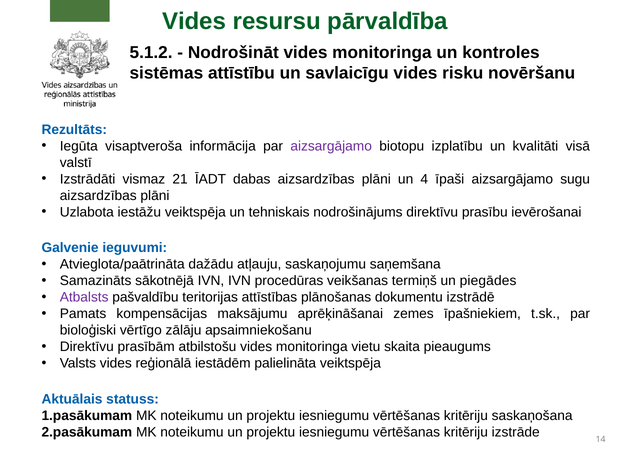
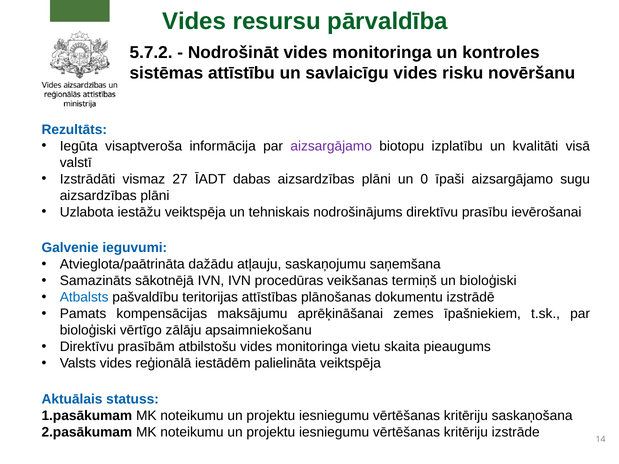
5.1.2: 5.1.2 -> 5.7.2 (151, 53)
21: 21 -> 27 (180, 179)
4: 4 -> 0 (424, 179)
un piegādes: piegādes -> bioloģiski (488, 281)
Atbalsts colour: purple -> blue (84, 298)
